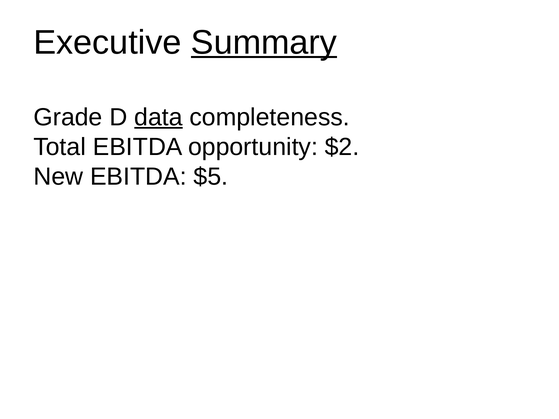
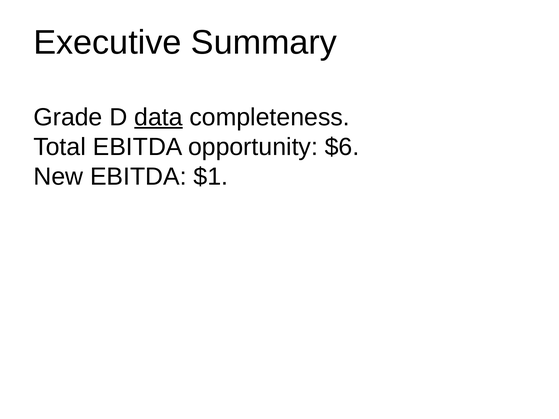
Summary underline: present -> none (264, 42)
$2: $2 -> $6 (342, 147)
$5: $5 -> $1 (211, 177)
